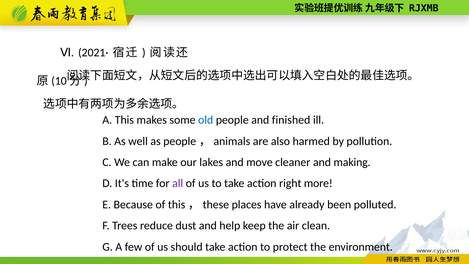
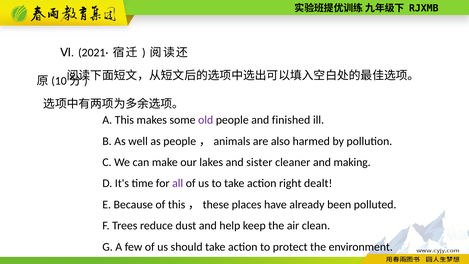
old colour: blue -> purple (206, 120)
move: move -> sister (259, 162)
more: more -> dealt (318, 183)
